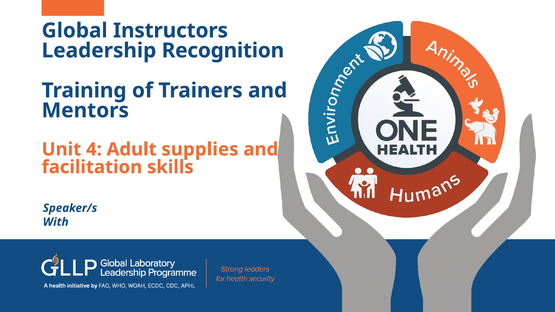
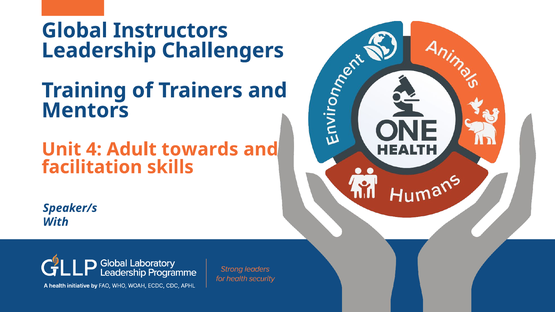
Recognition: Recognition -> Challengers (223, 51)
supplies: supplies -> towards (200, 149)
